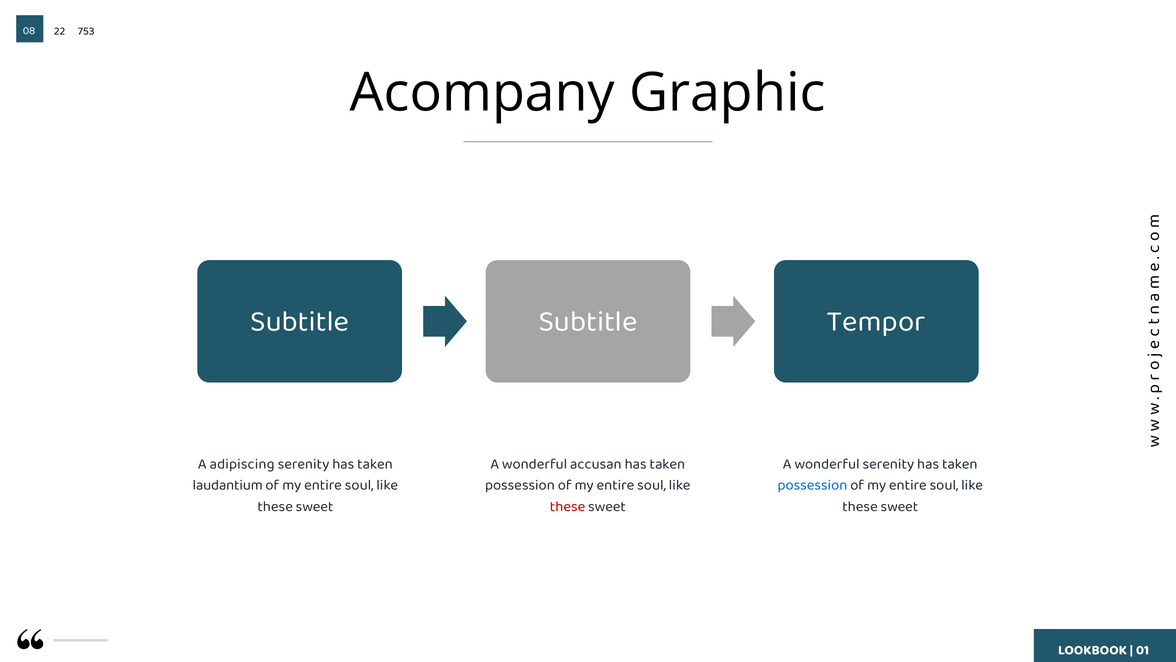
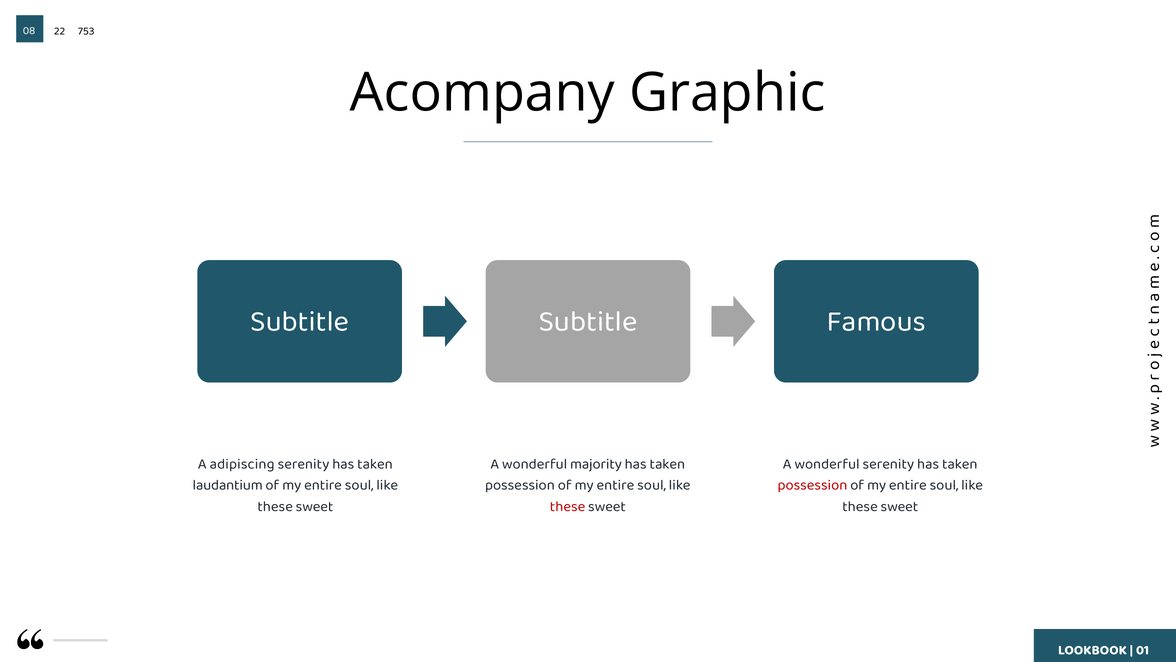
Tempor: Tempor -> Famous (876, 321)
accusan: accusan -> majority (596, 464)
possession colour: blue -> red (812, 485)
